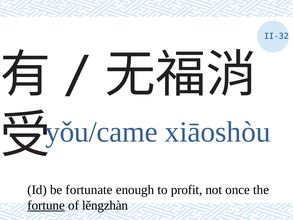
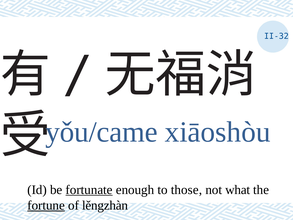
fortunate underline: none -> present (89, 189)
profit: profit -> those (186, 189)
once: once -> what (238, 189)
